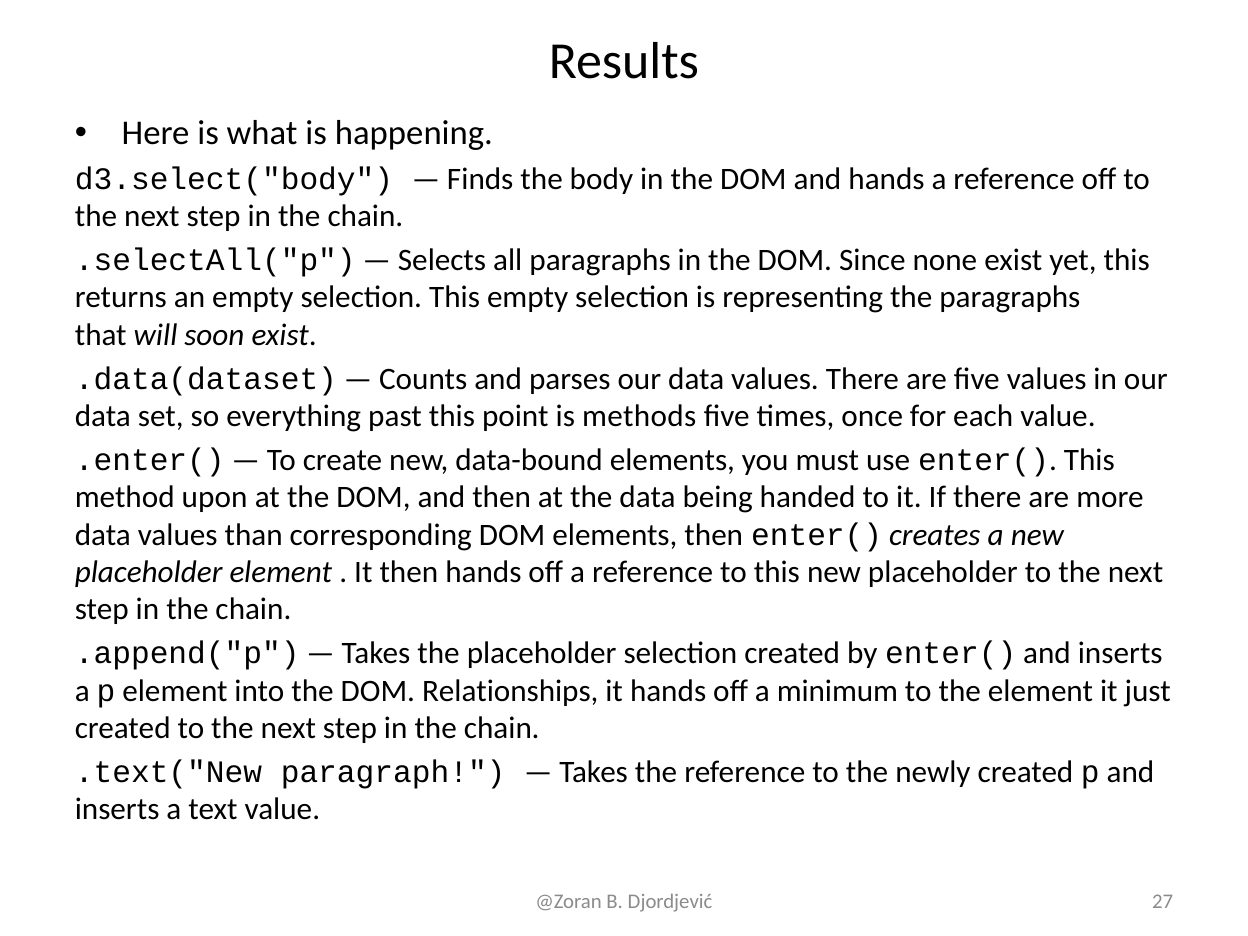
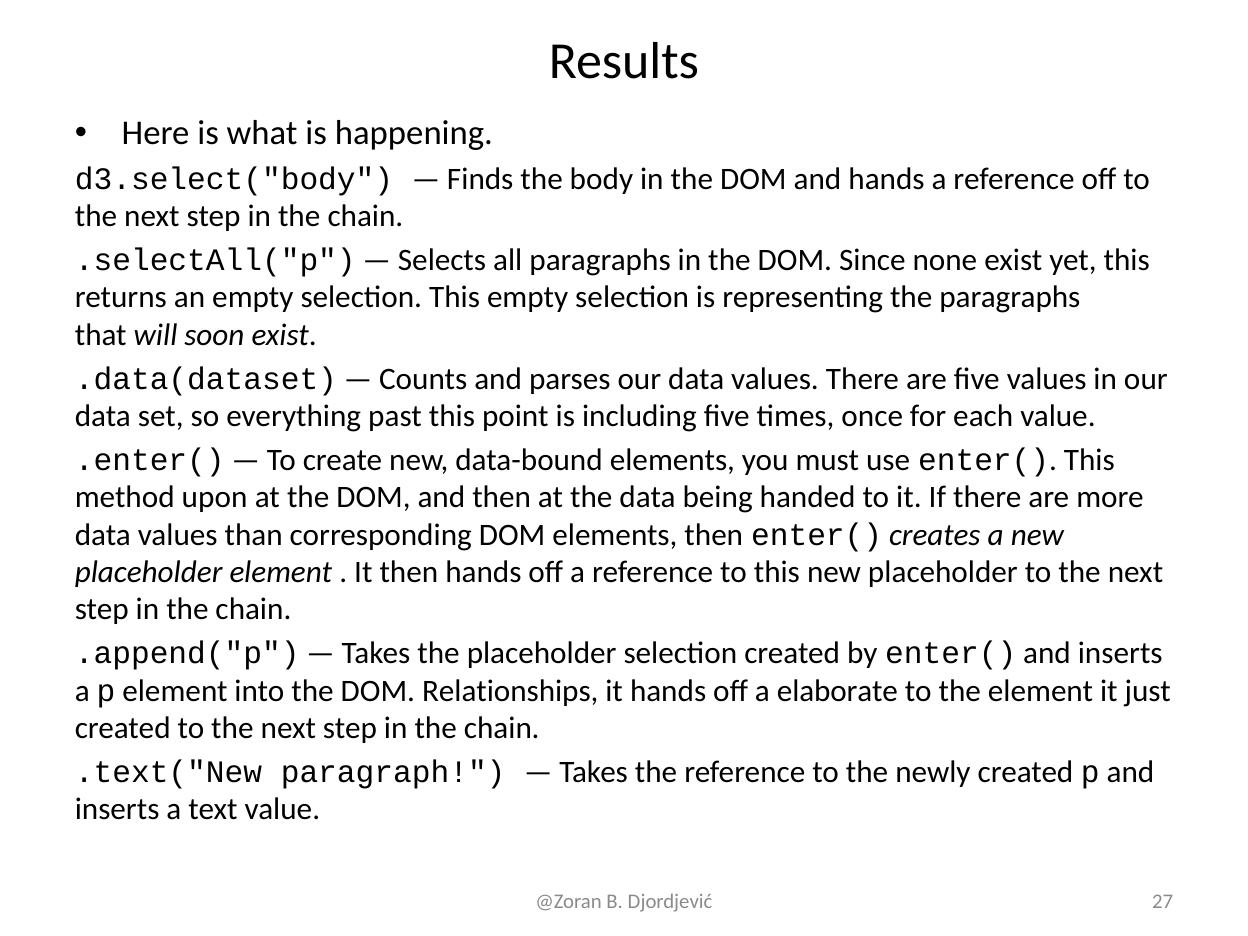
methods: methods -> including (639, 416)
minimum: minimum -> elaborate (837, 691)
